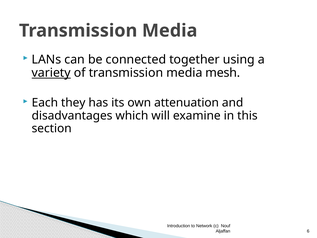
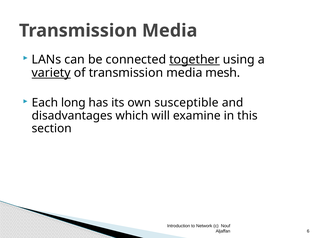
together underline: none -> present (195, 59)
they: they -> long (73, 103)
attenuation: attenuation -> susceptible (186, 103)
